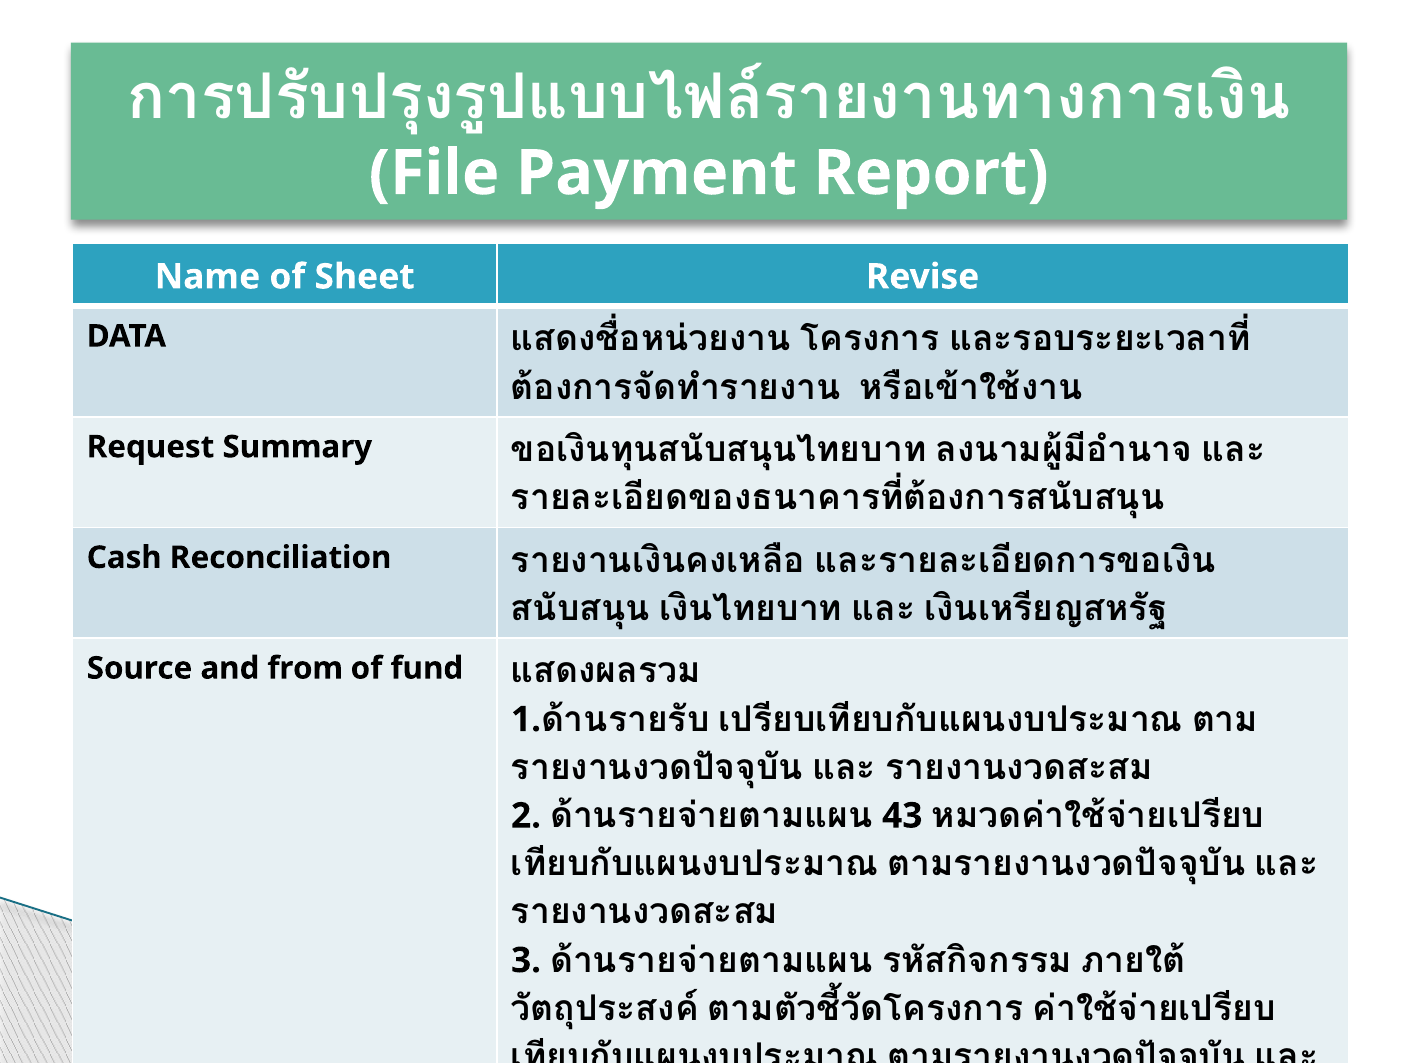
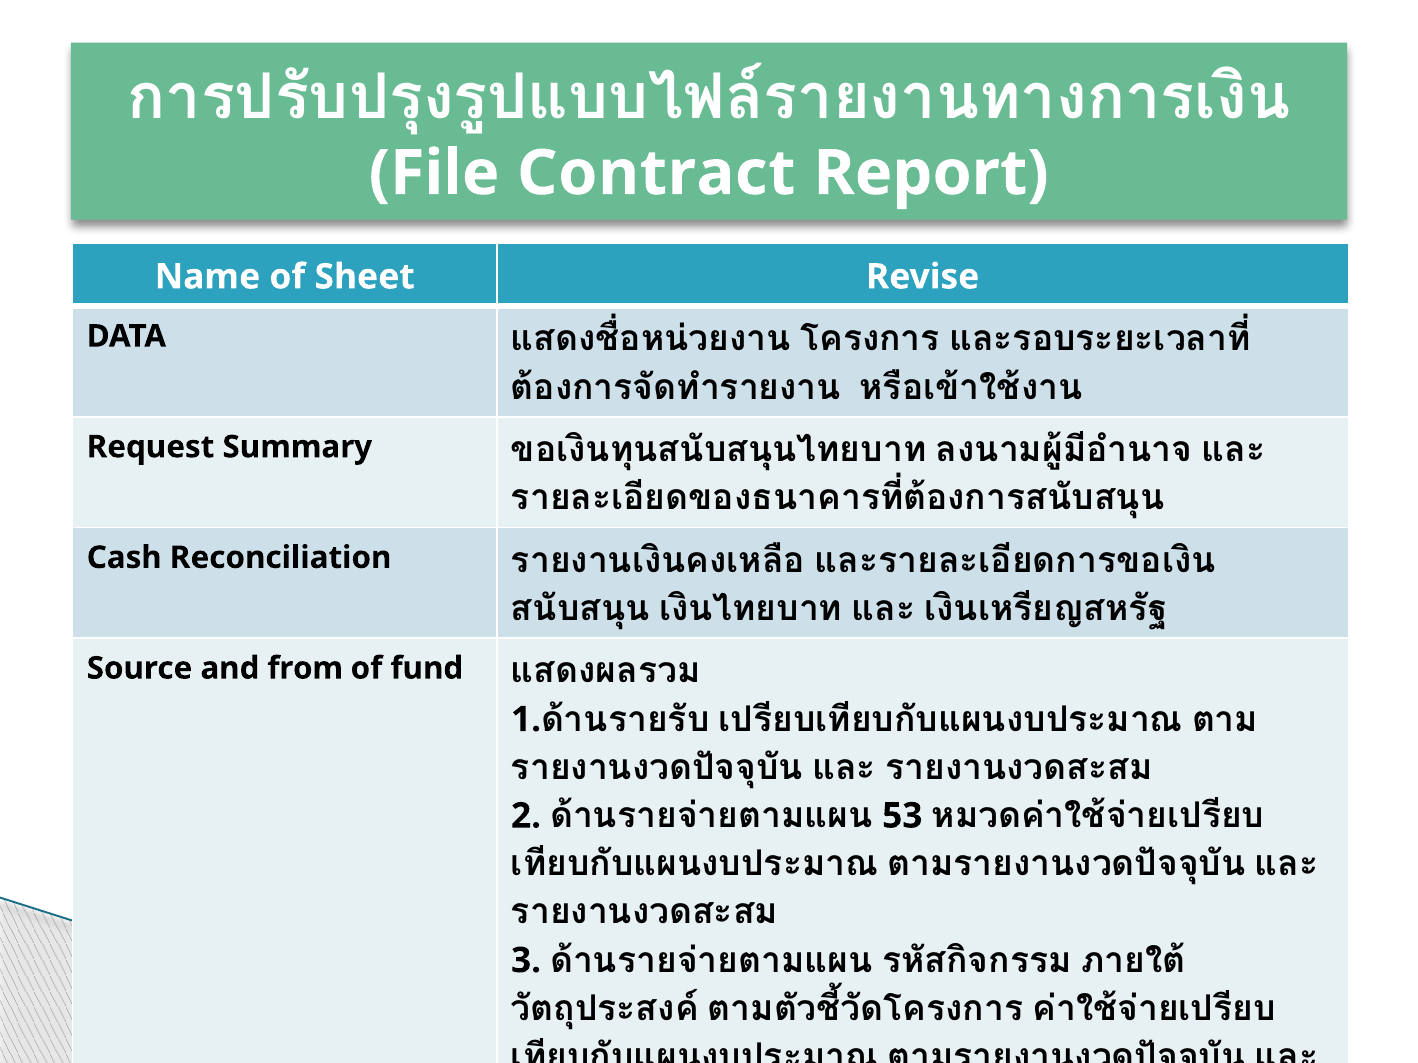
Payment: Payment -> Contract (656, 173)
43: 43 -> 53 (902, 816)
